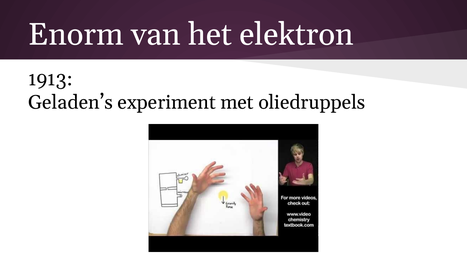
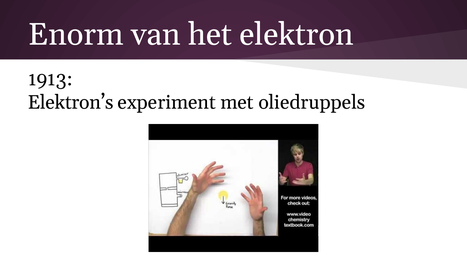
Geladen’s: Geladen’s -> Elektron’s (71, 102)
